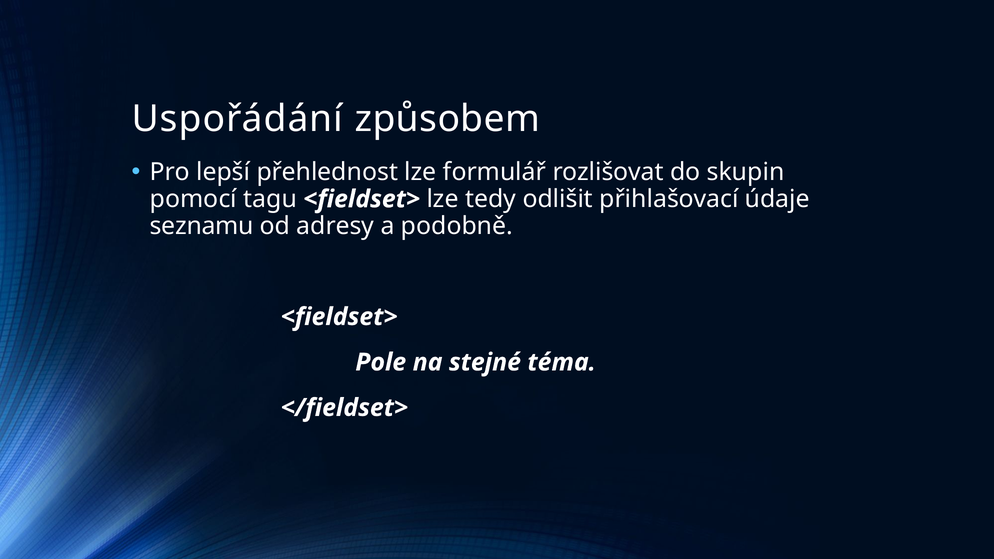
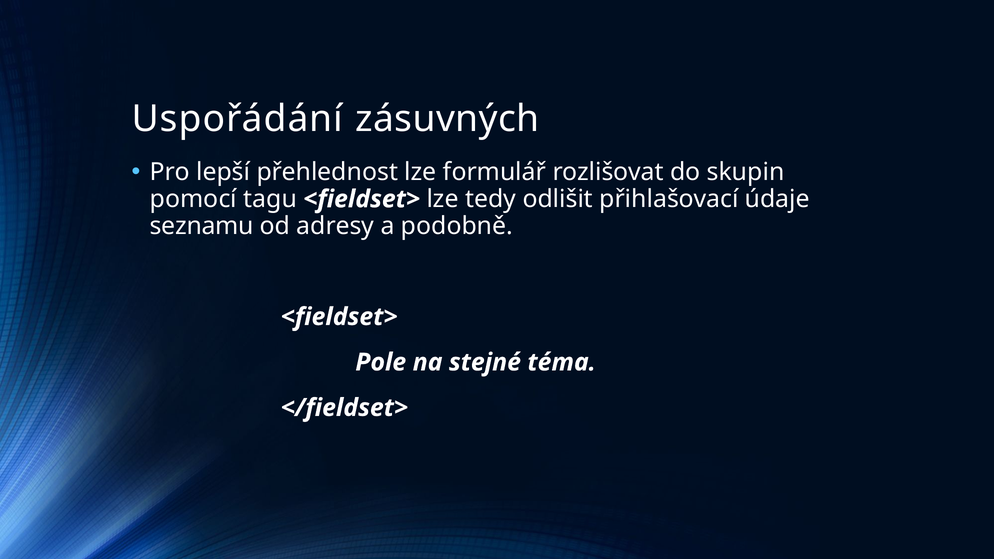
způsobem: způsobem -> zásuvných (447, 119)
